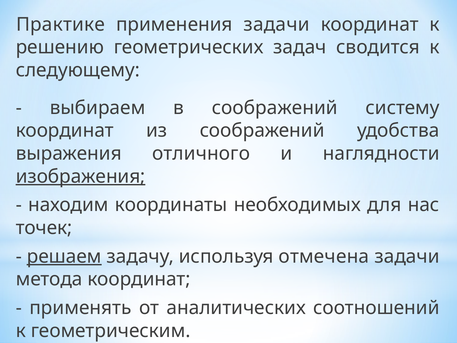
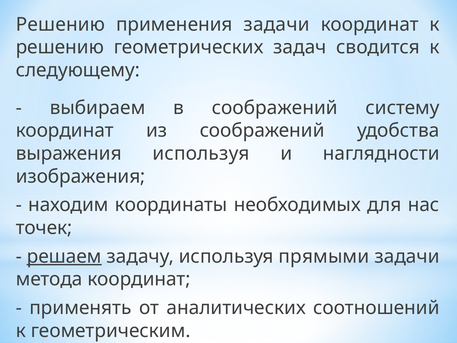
Практике: Практике -> Решению (60, 24)
выражения отличного: отличного -> используя (201, 153)
изображения underline: present -> none (81, 176)
отмечена: отмечена -> прямыми (324, 256)
